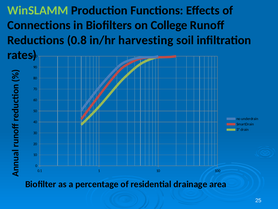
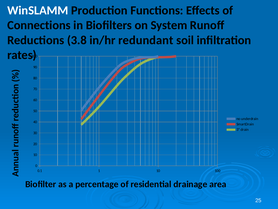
WinSLAMM colour: light green -> white (38, 10)
College: College -> System (169, 25)
0.8: 0.8 -> 3.8 (77, 40)
harvesting: harvesting -> redundant (146, 40)
